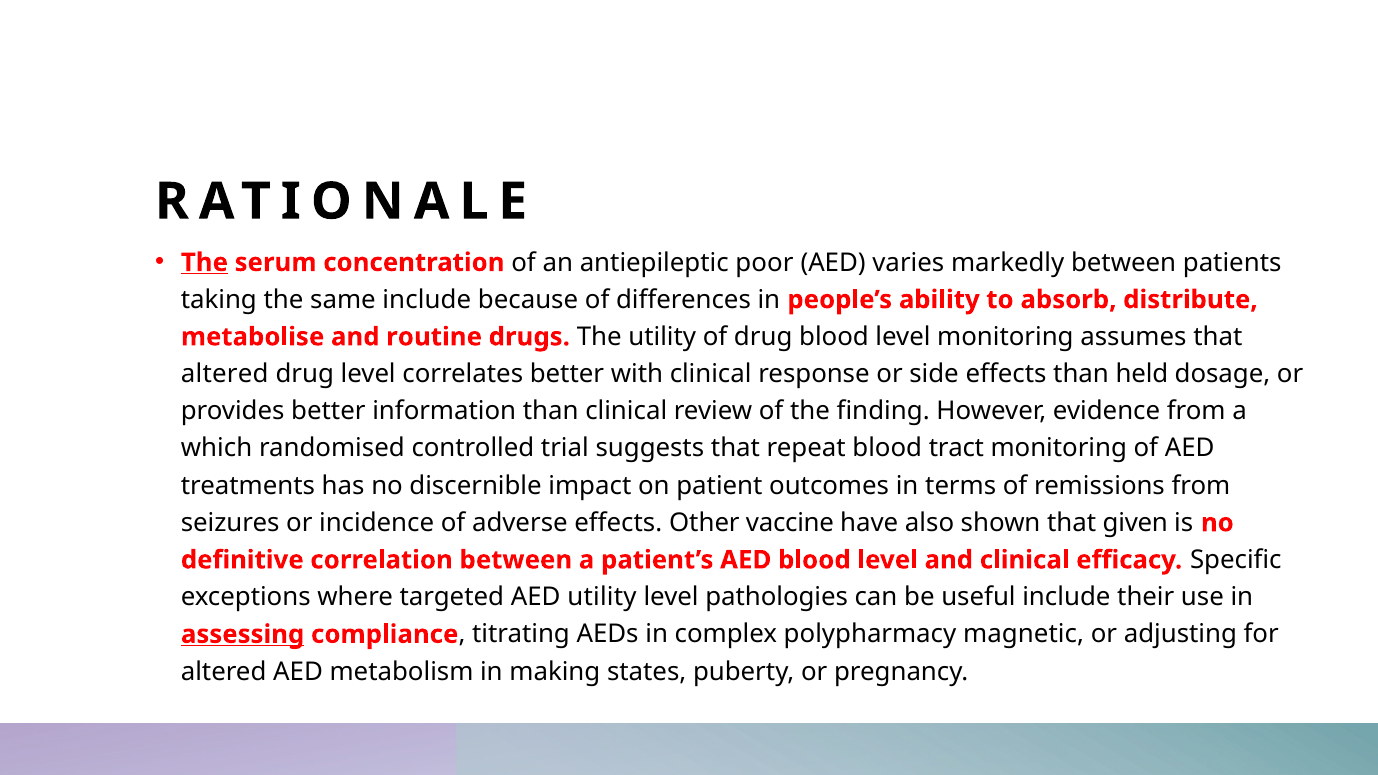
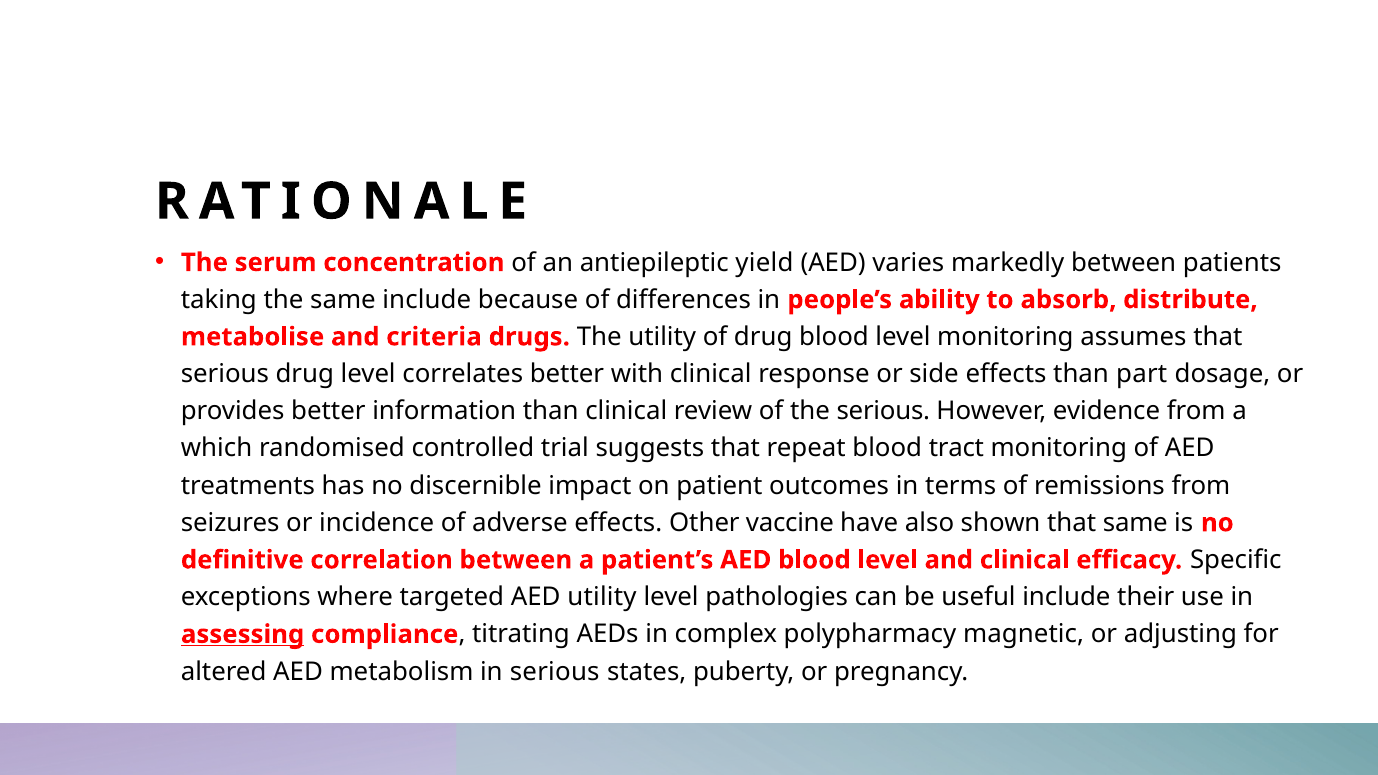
The underline: present -> none (204, 263)
poor: poor -> yield (764, 263)
routine: routine -> criteria (434, 337)
altered: altered -> serious (225, 374)
held: held -> part (1142, 374)
the finding: finding -> serious (883, 411)
that given: given -> same (1135, 523)
in making: making -> serious (555, 672)
